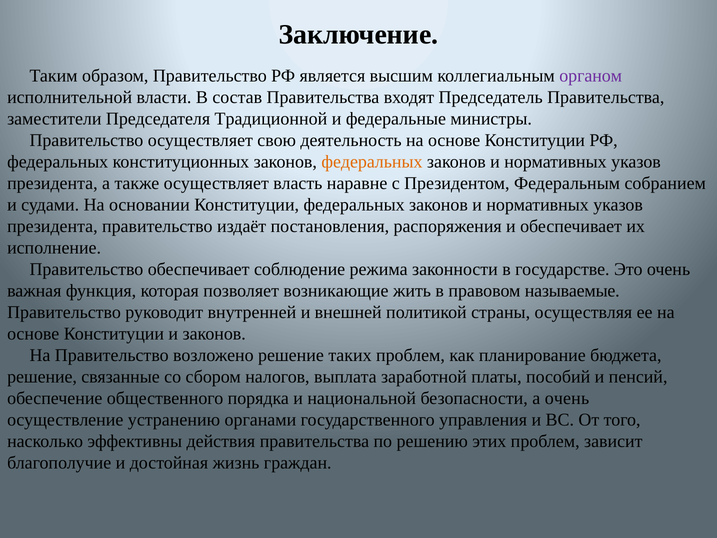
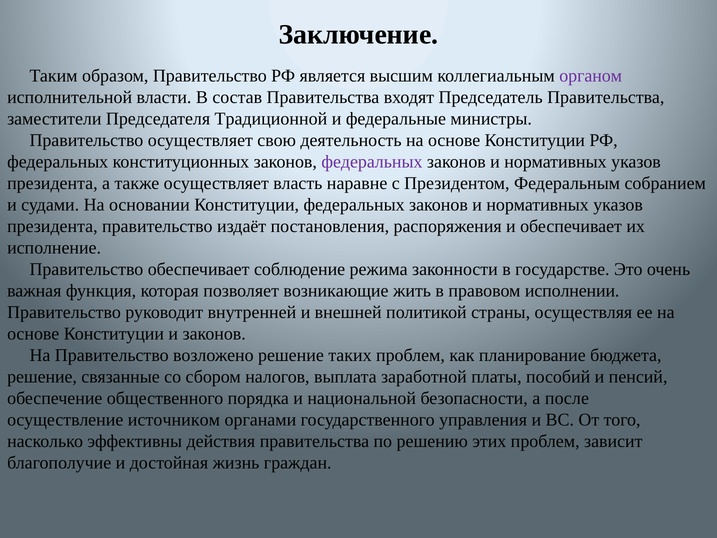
федеральных colour: orange -> purple (372, 162)
называемые: называемые -> исполнении (572, 291)
а очень: очень -> после (567, 398)
устранению: устранению -> источником (174, 420)
